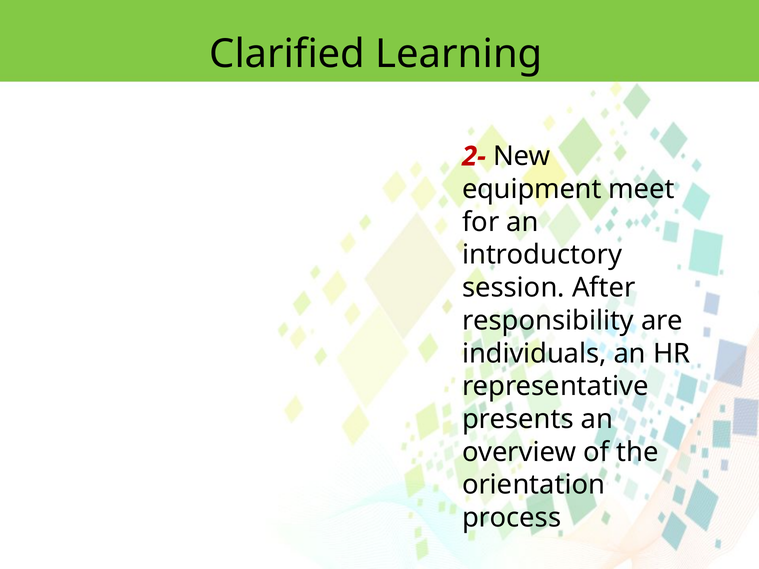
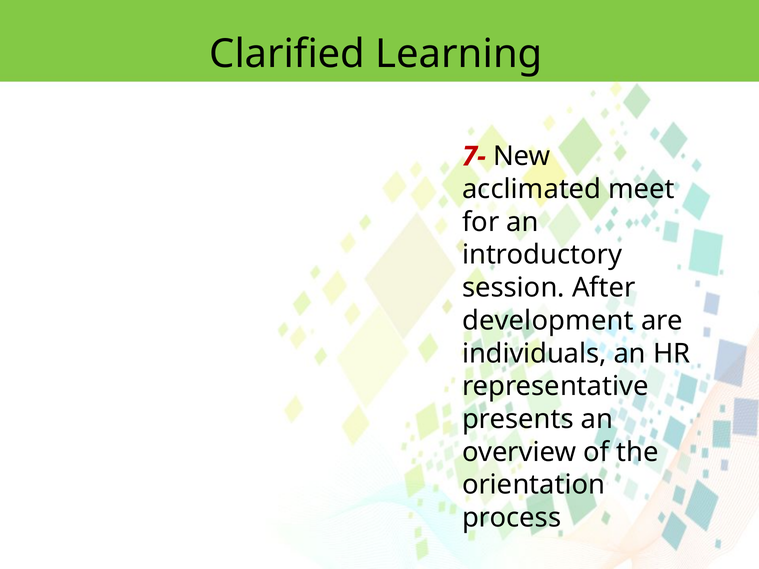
2-: 2- -> 7- (474, 156)
equipment: equipment -> acclimated (532, 189)
responsibility: responsibility -> development (548, 321)
